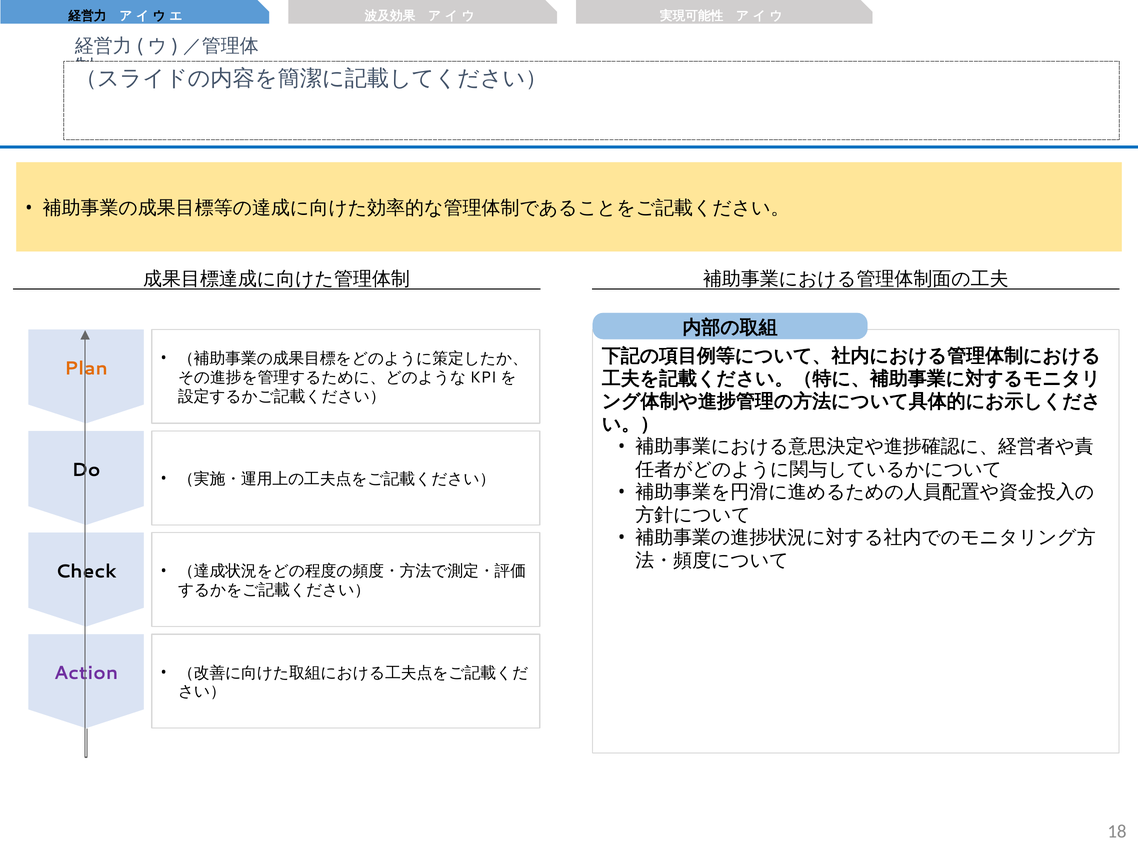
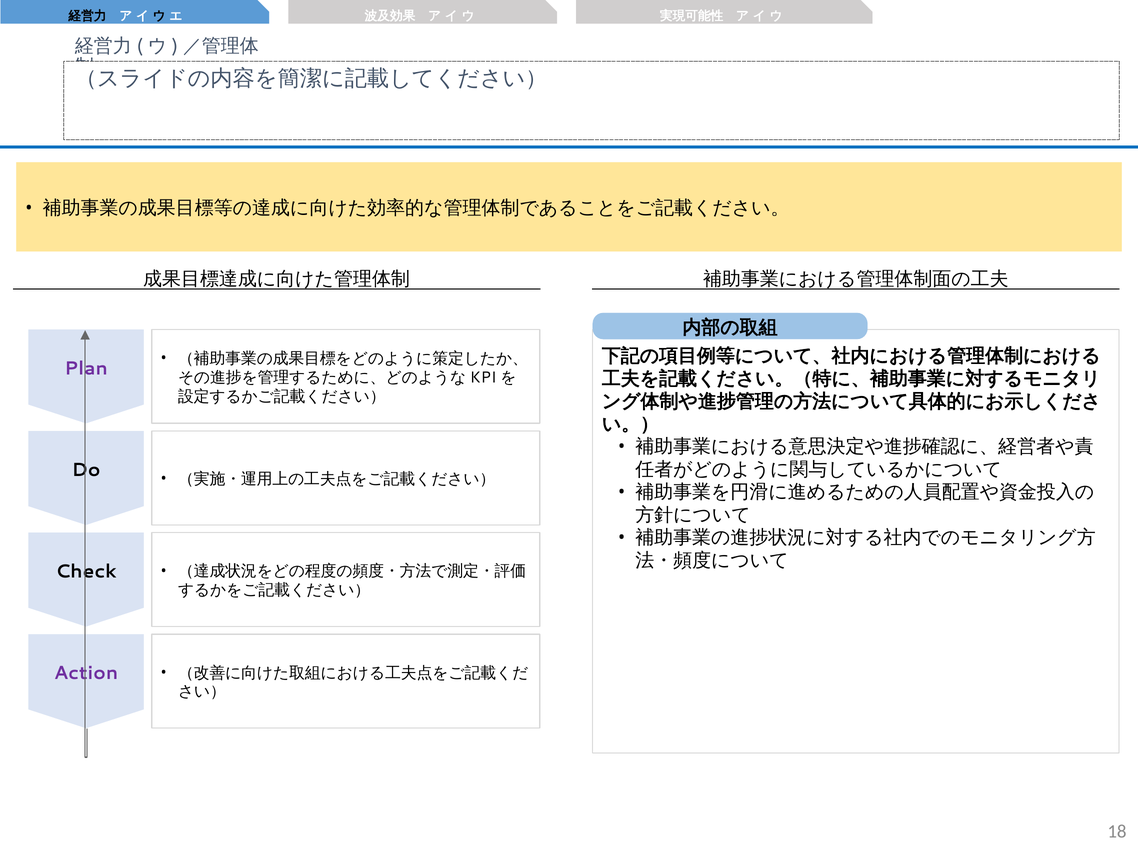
Plan colour: orange -> purple (86, 368)
